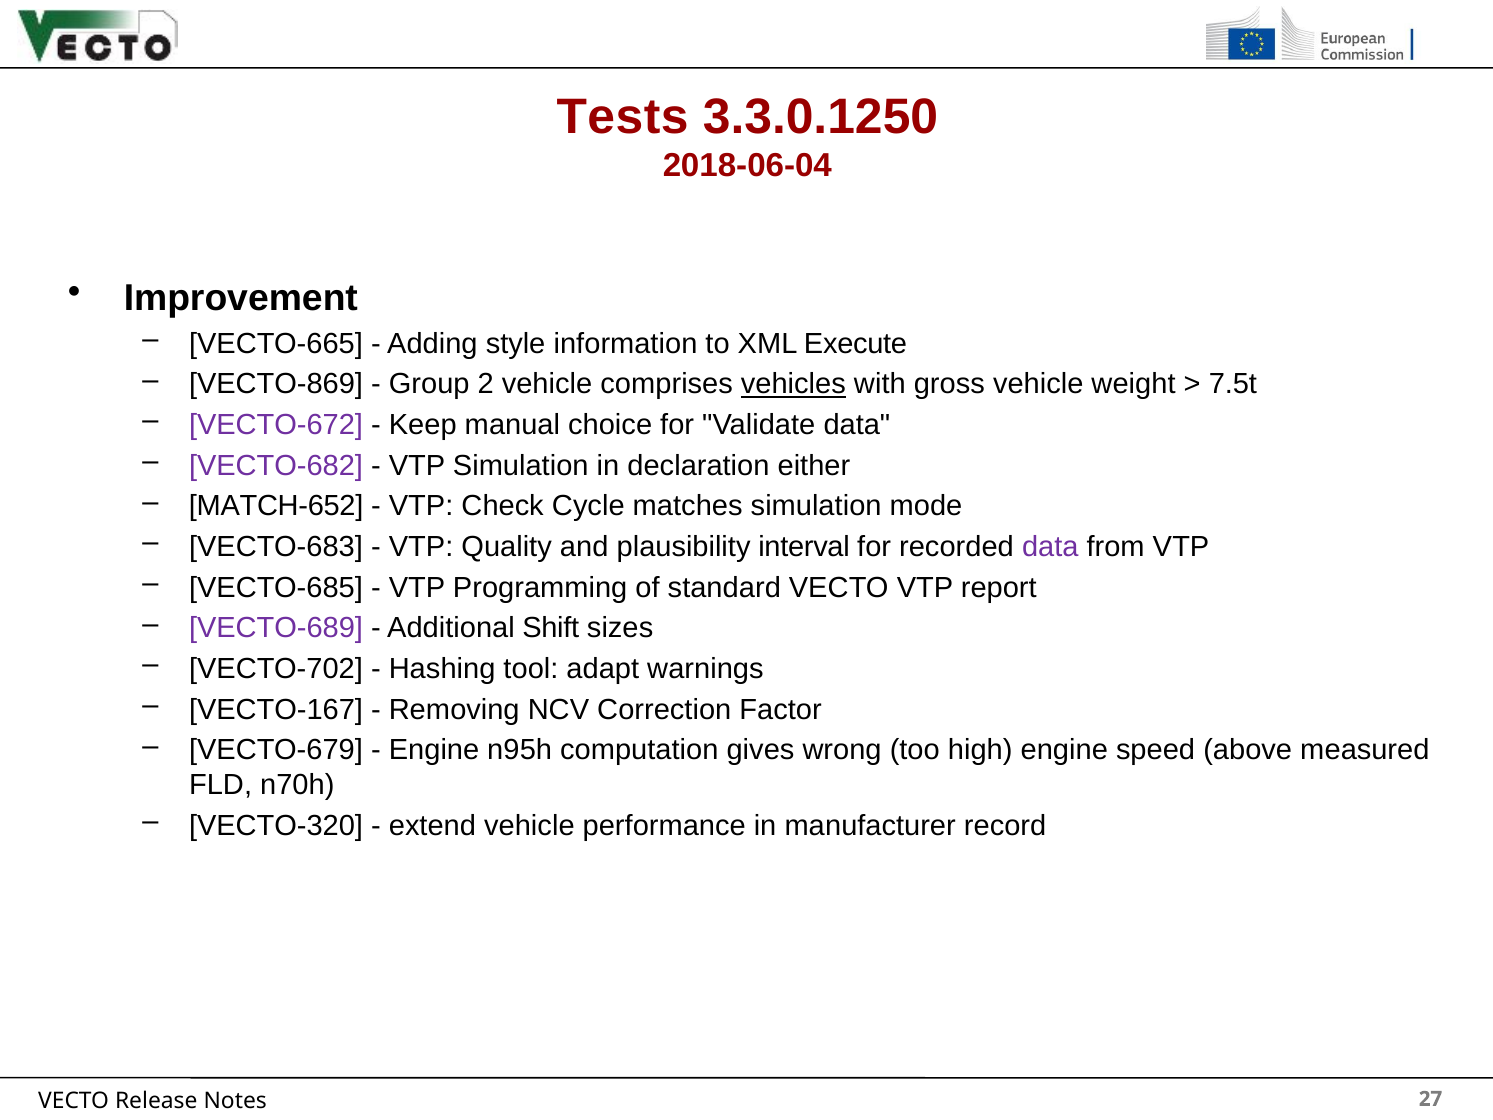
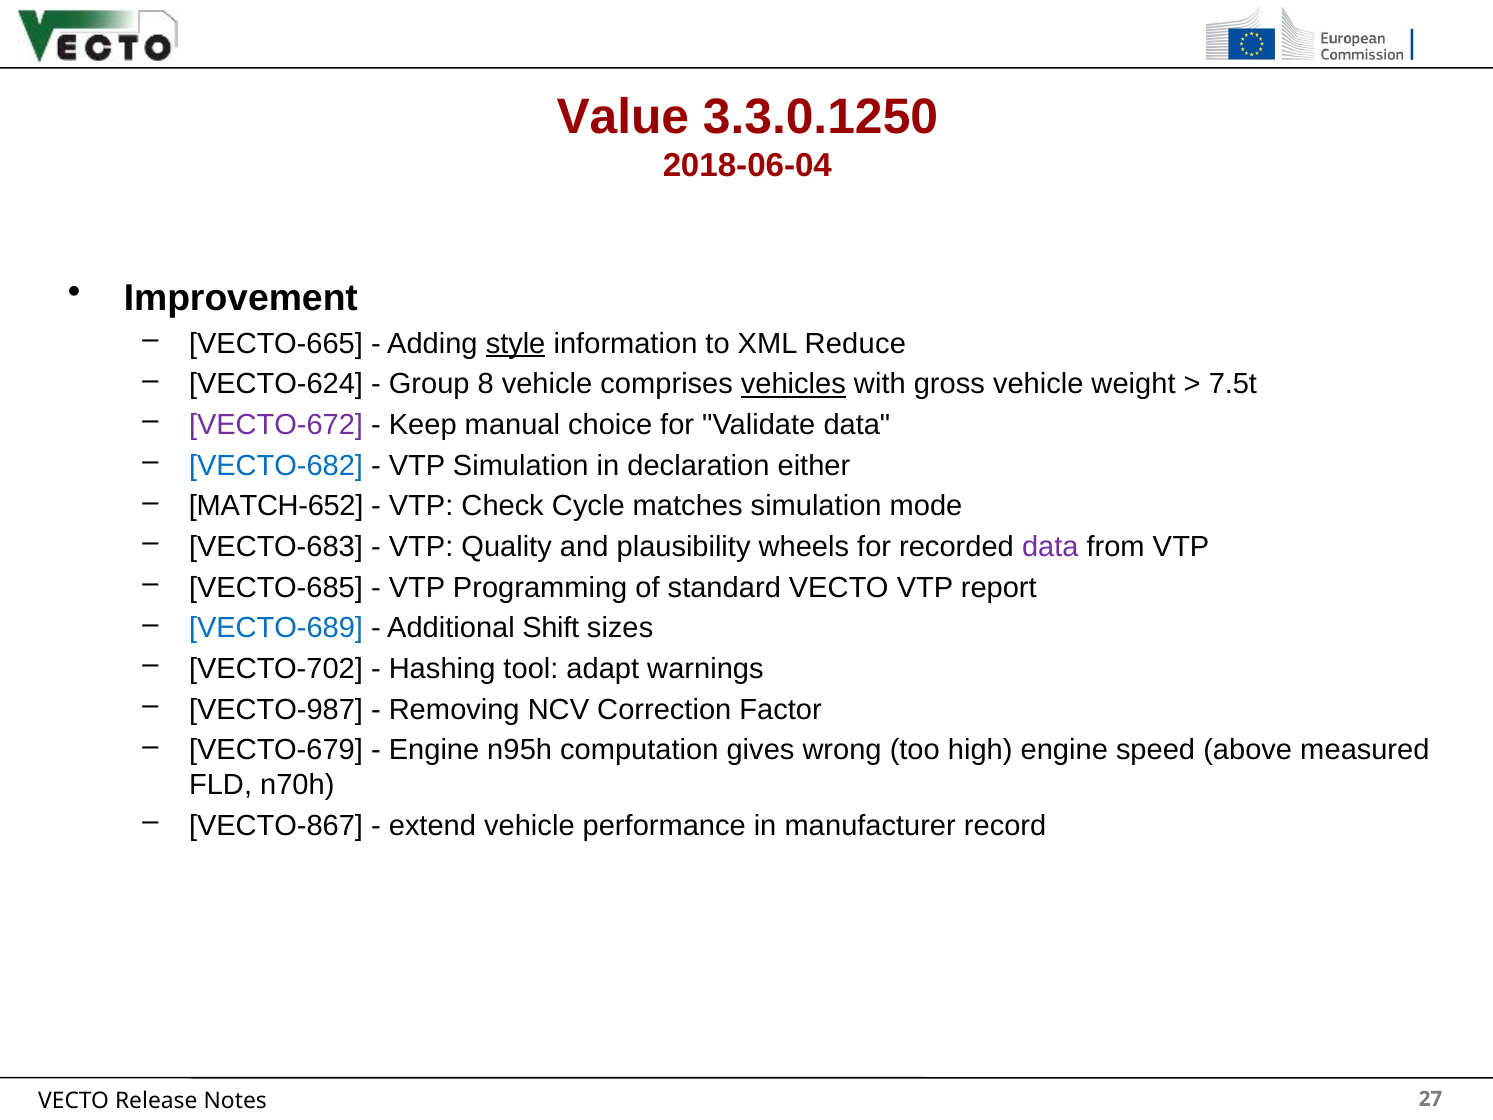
Tests: Tests -> Value (623, 117)
style underline: none -> present (516, 343)
Execute: Execute -> Reduce (855, 343)
VECTO-869: VECTO-869 -> VECTO-624 (276, 384)
2: 2 -> 8 (486, 384)
VECTO-682 colour: purple -> blue (276, 465)
interval: interval -> wheels (804, 547)
VECTO-689 colour: purple -> blue (276, 628)
VECTO-167: VECTO-167 -> VECTO-987 (276, 710)
VECTO-320: VECTO-320 -> VECTO-867 (276, 826)
